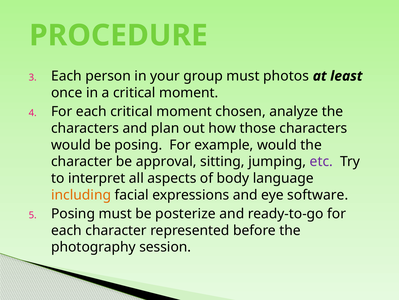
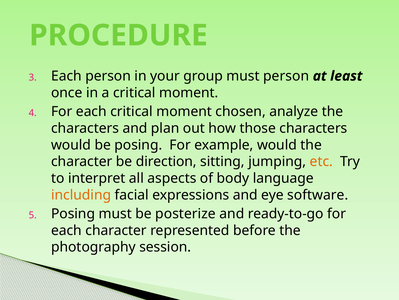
must photos: photos -> person (286, 76)
approval: approval -> direction (166, 161)
etc colour: purple -> orange (321, 161)
